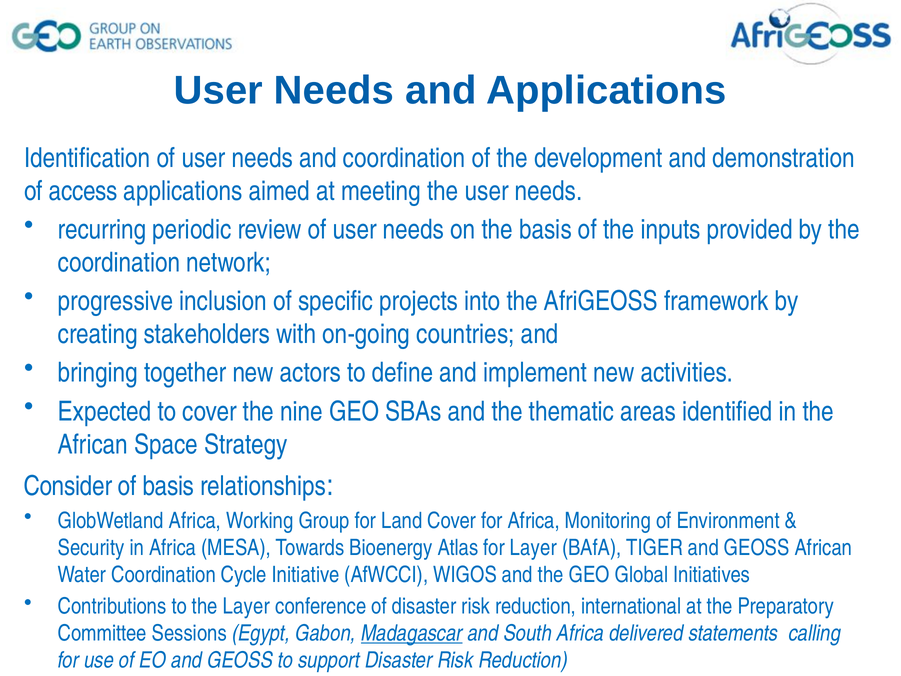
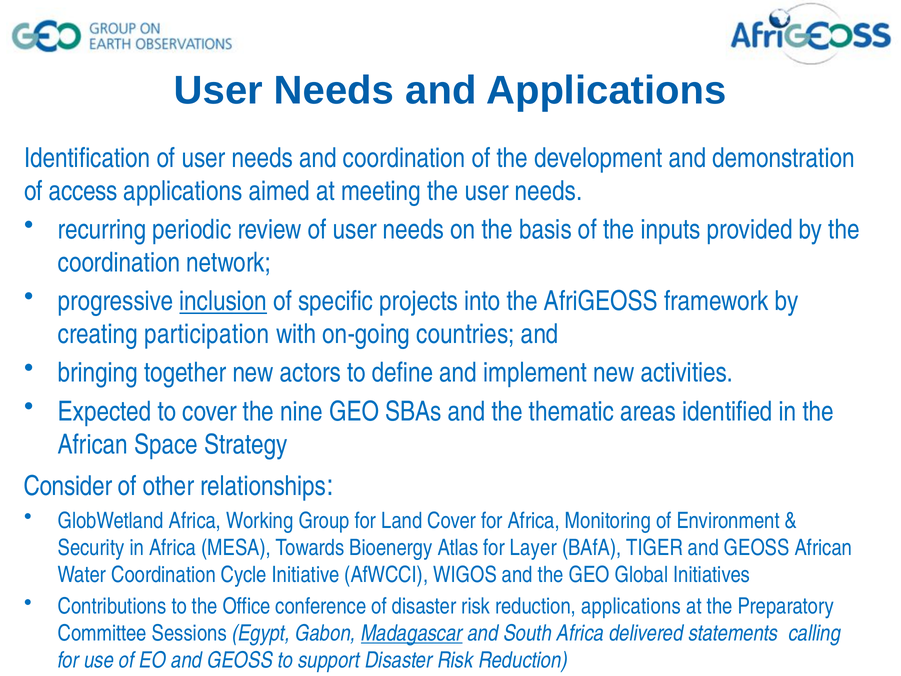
inclusion underline: none -> present (223, 301)
stakeholders: stakeholders -> participation (207, 334)
of basis: basis -> other (168, 486)
the Layer: Layer -> Office (247, 606)
reduction international: international -> applications (631, 606)
